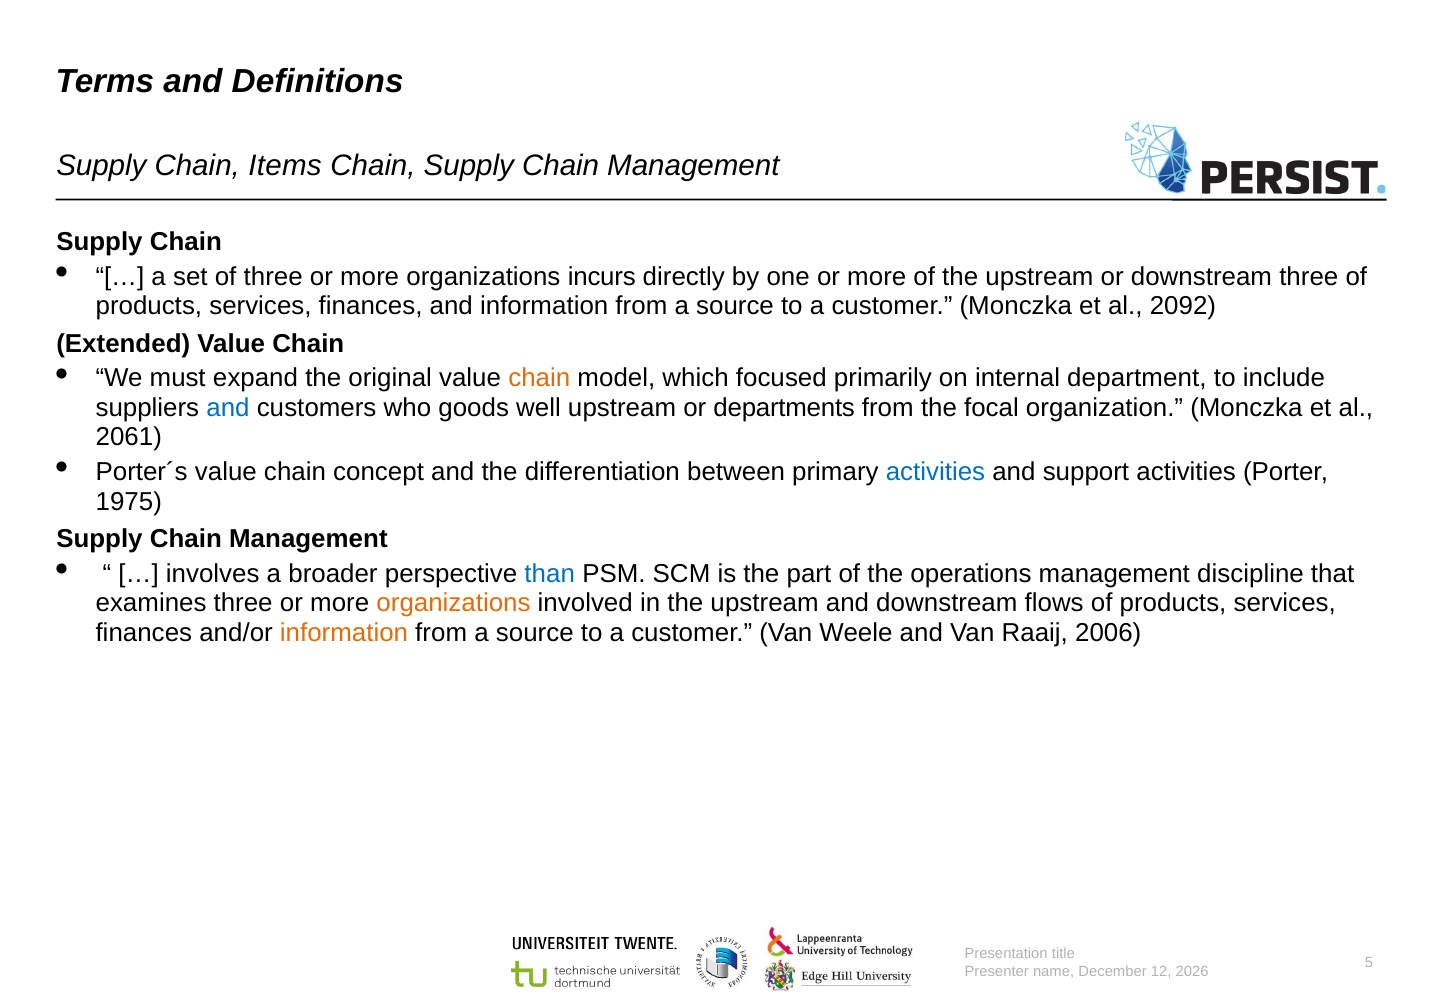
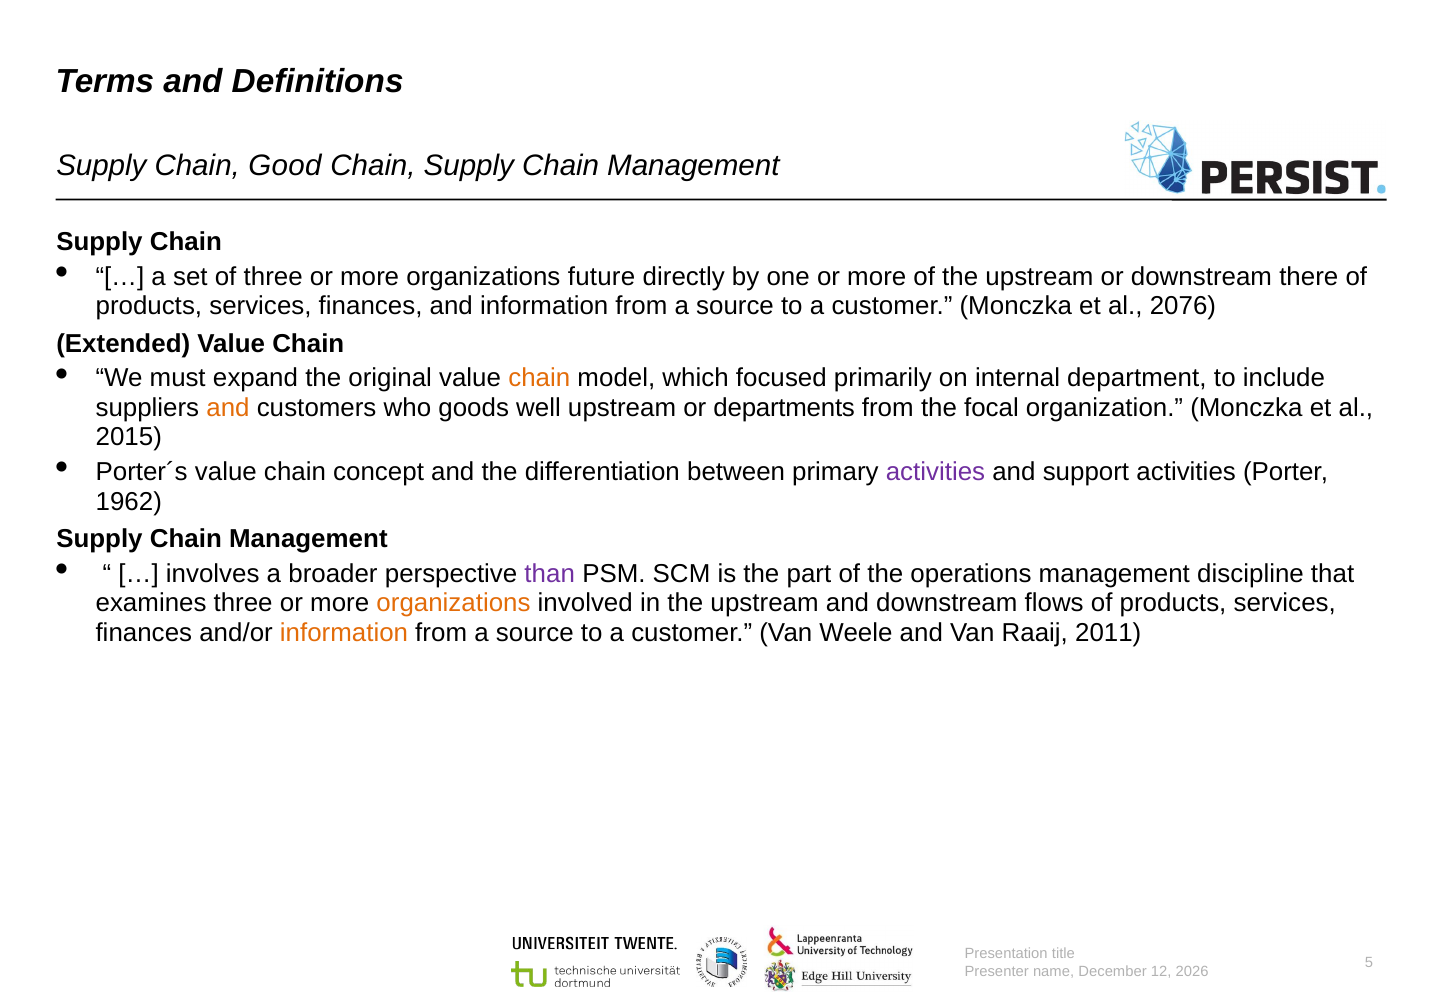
Items: Items -> Good (285, 166)
incurs: incurs -> future (602, 277)
downstream three: three -> there (1309, 277)
2092: 2092 -> 2076 (1183, 306)
and colour: blue -> orange (228, 408)
2061: 2061 -> 2015 (129, 437)
activities colour: blue -> purple (935, 472)
1975: 1975 -> 1962 (129, 501)
than colour: blue -> purple (550, 573)
2006: 2006 -> 2011 (1108, 632)
